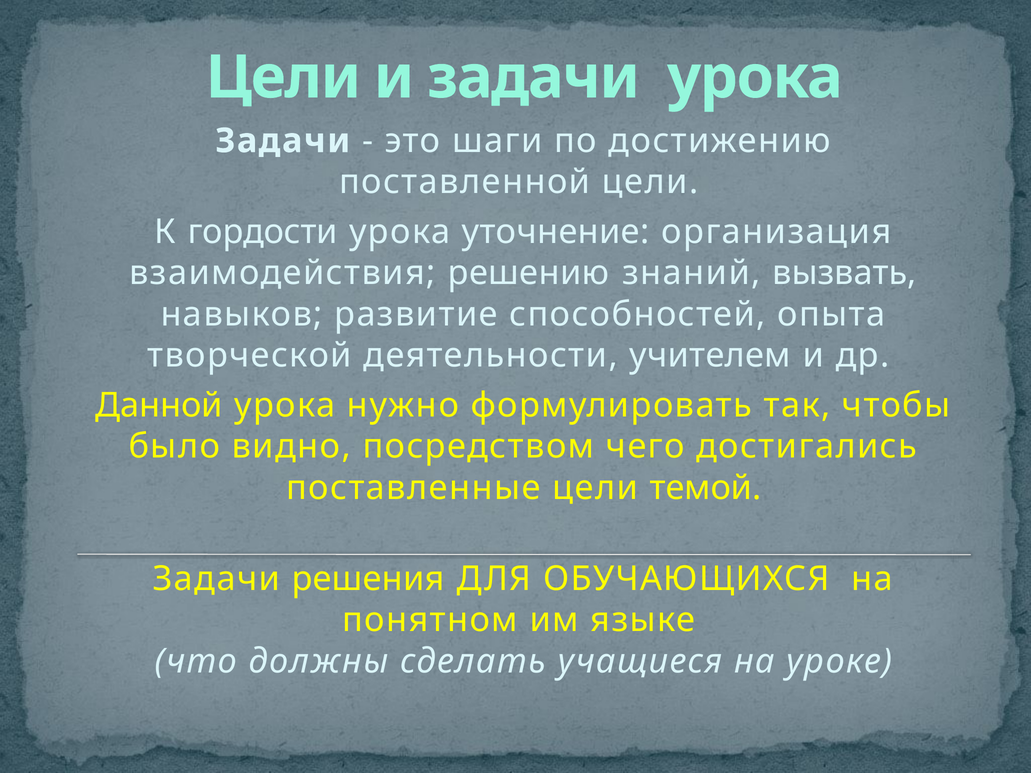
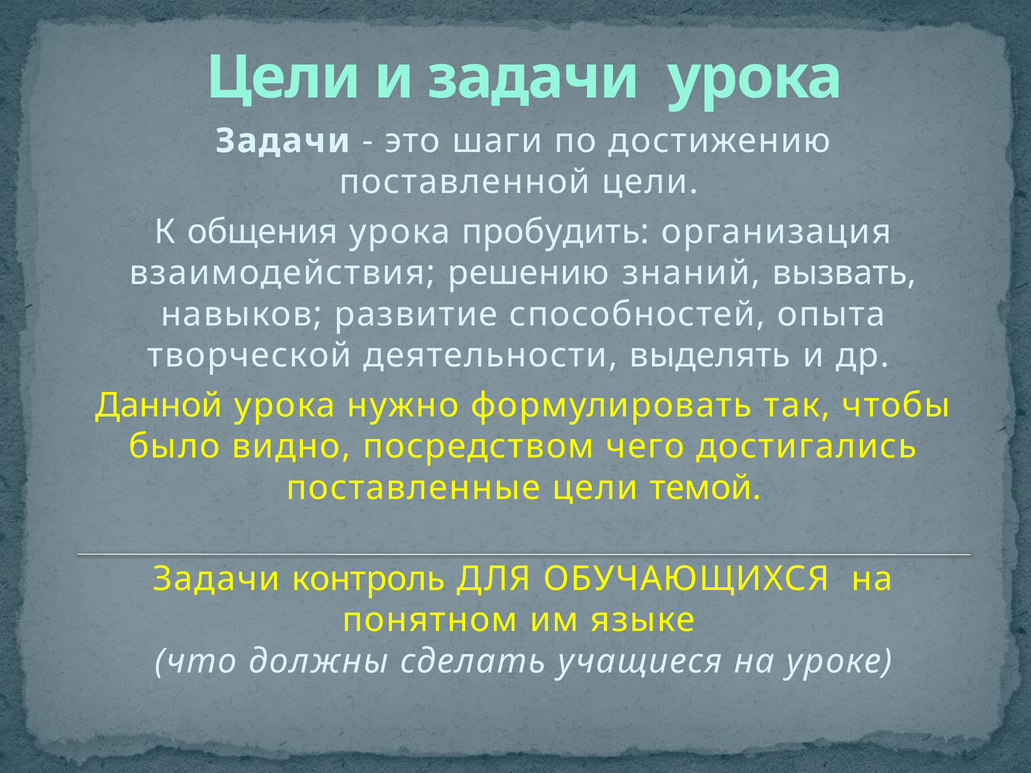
гордости: гордости -> общения (263, 232)
уточнение: уточнение -> пробудить (556, 232)
учителем: учителем -> выделять (710, 356)
решения: решения -> контроль (368, 579)
